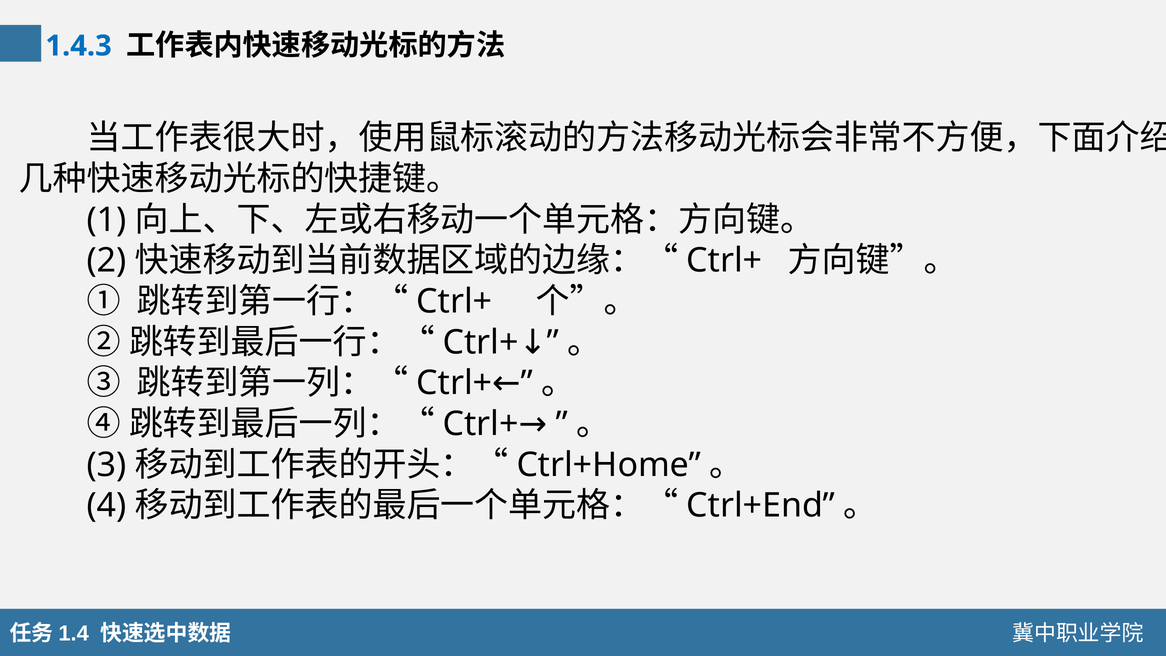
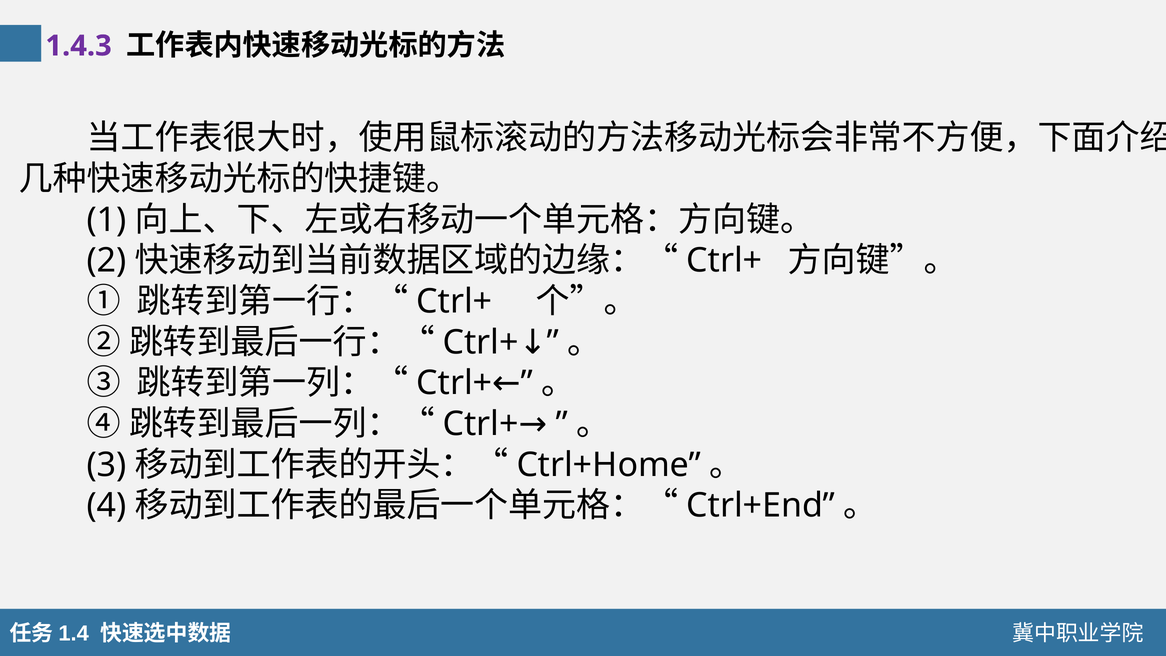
1.4.3 colour: blue -> purple (79, 46)
